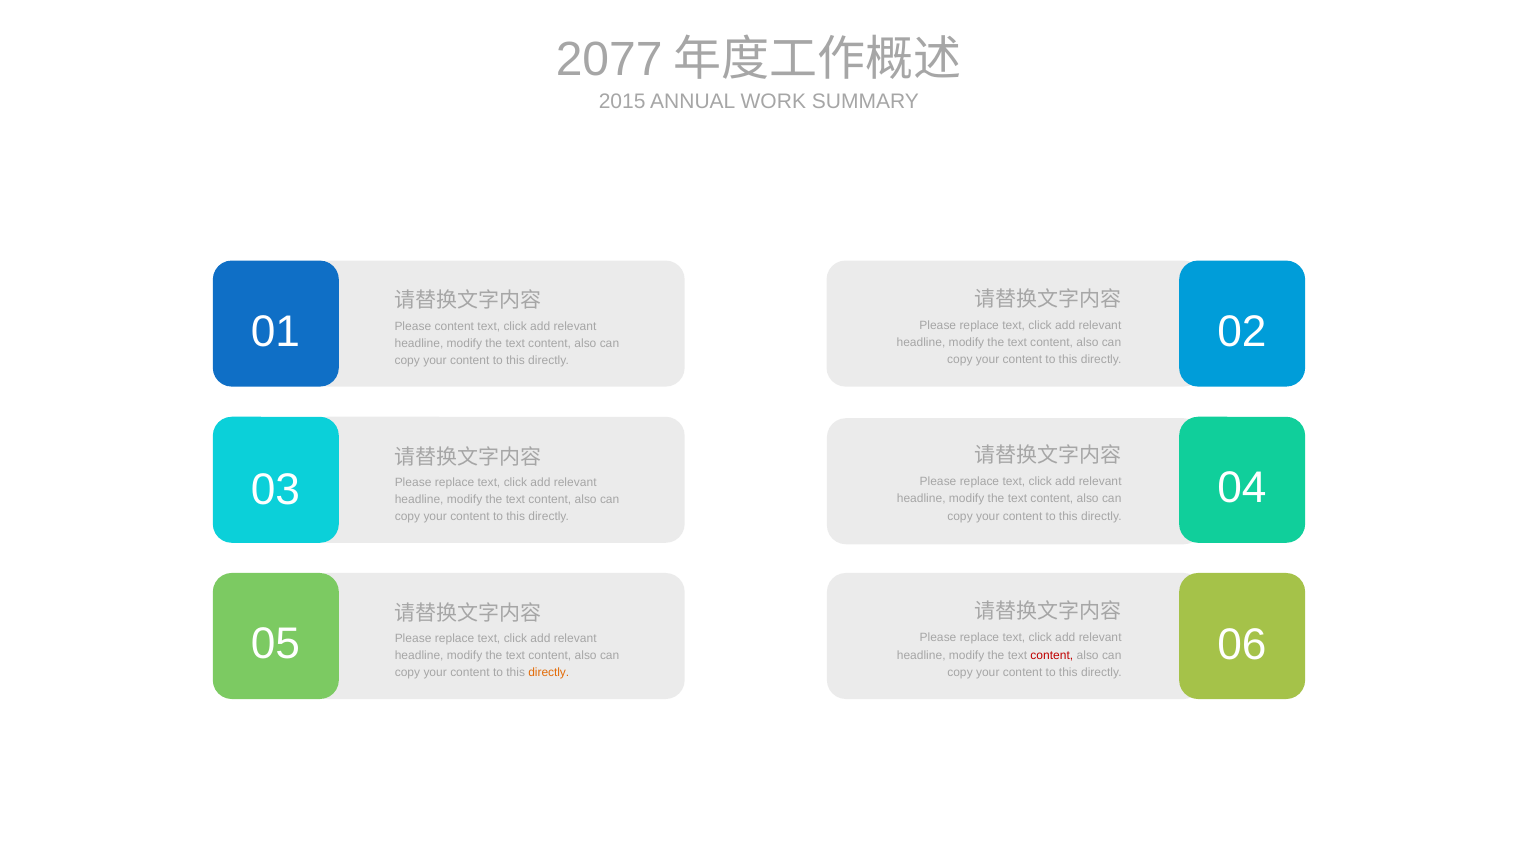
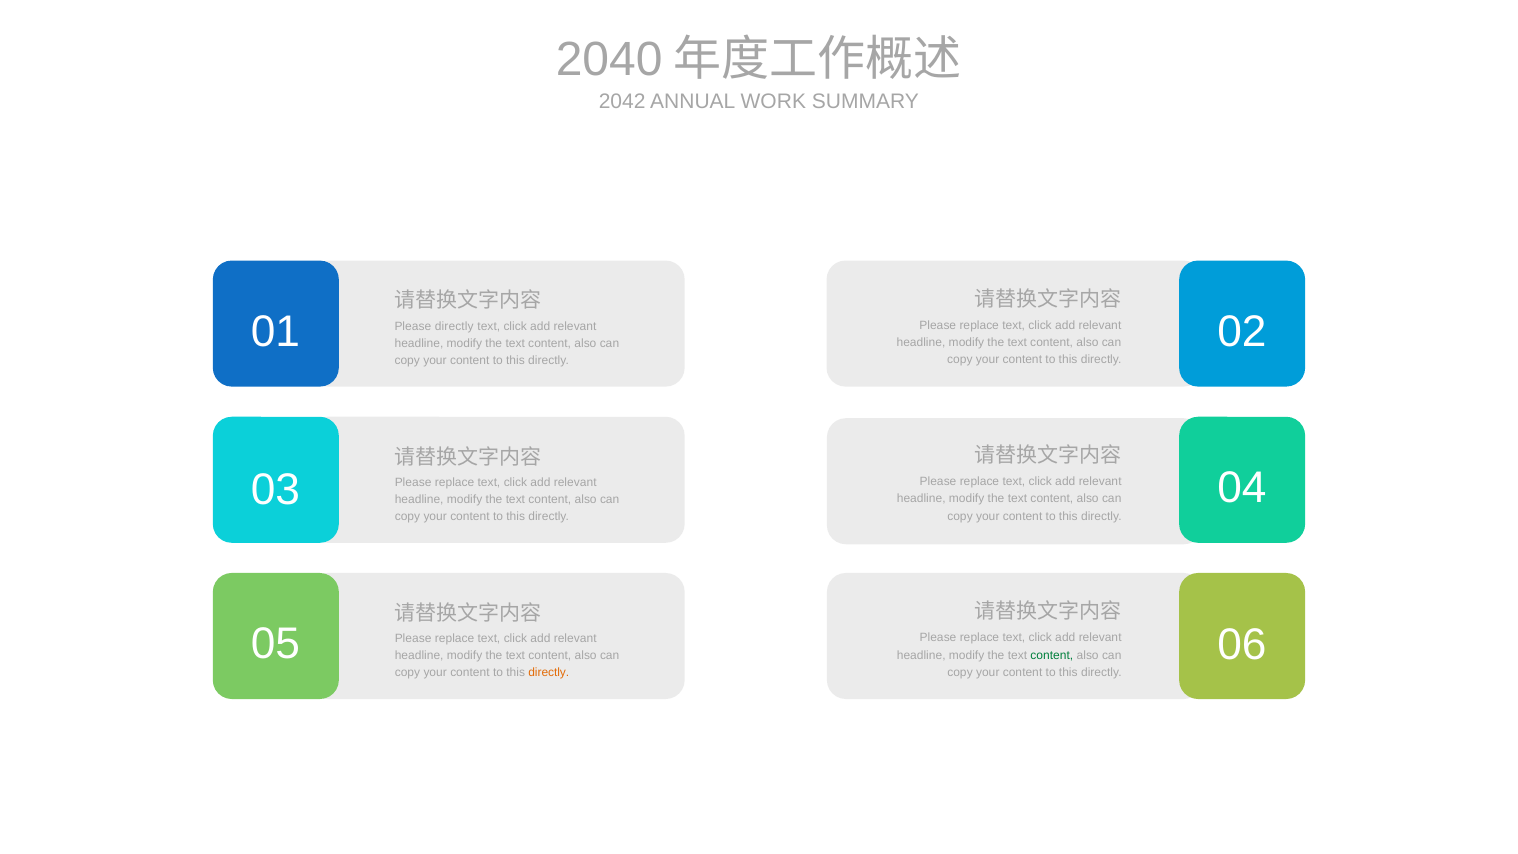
2077: 2077 -> 2040 (609, 60)
2015: 2015 -> 2042 (622, 102)
Please content: content -> directly (454, 326)
content colour: red -> green (1052, 655)
